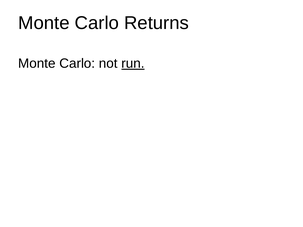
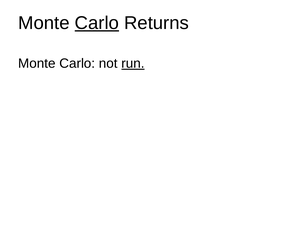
Carlo underline: none -> present (97, 23)
